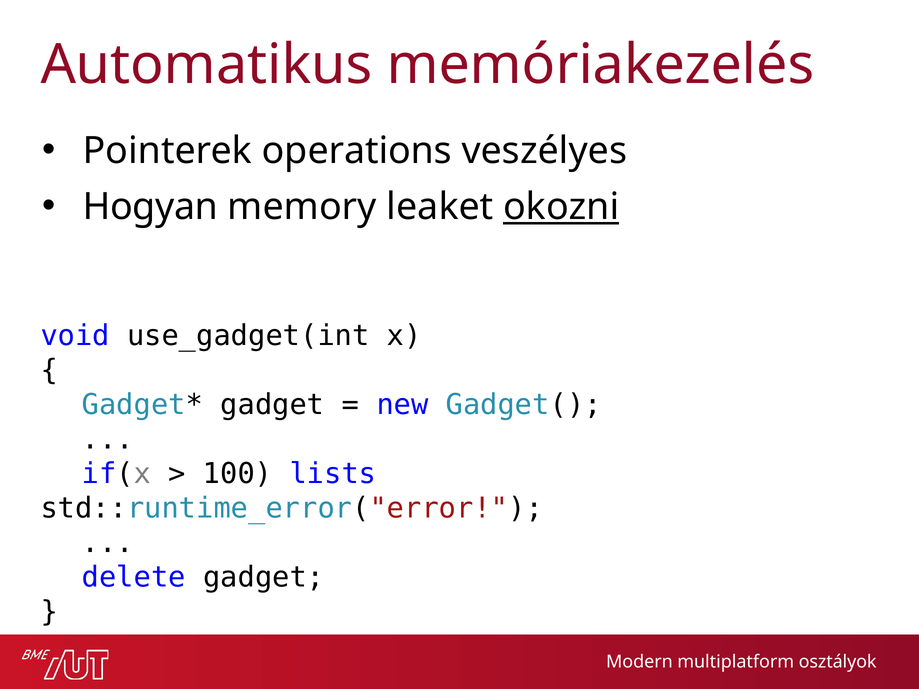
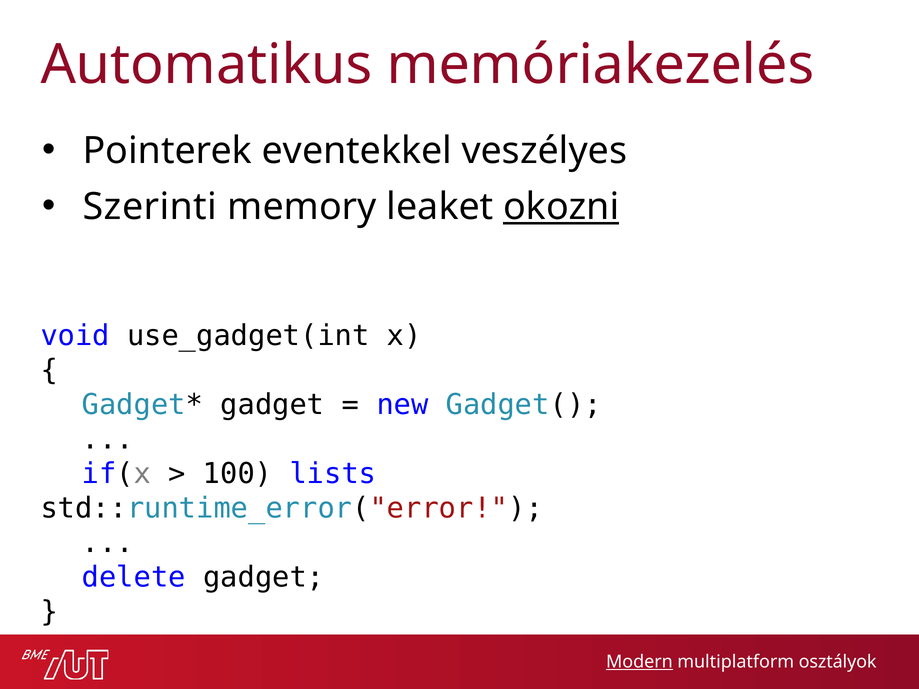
operations: operations -> eventekkel (357, 151)
Hogyan: Hogyan -> Szerinti (150, 207)
Modern underline: none -> present (639, 662)
